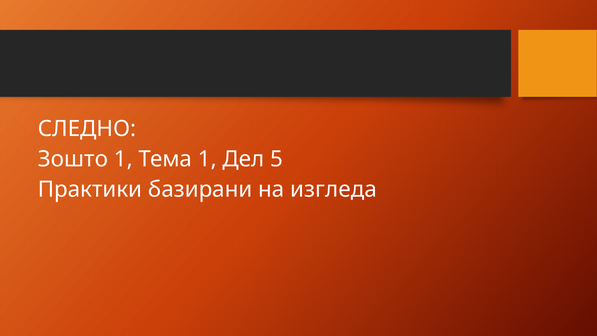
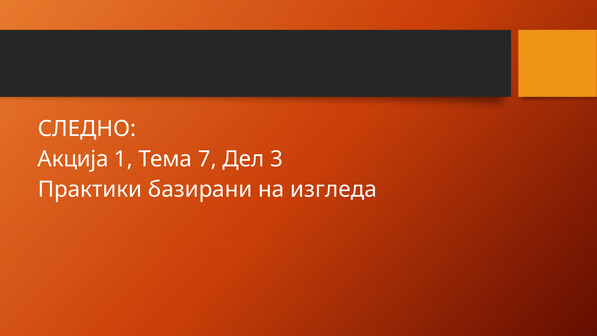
Зошто: Зошто -> Акција (73, 159)
Тема 1: 1 -> 7 (207, 159)
5: 5 -> 3 (277, 159)
